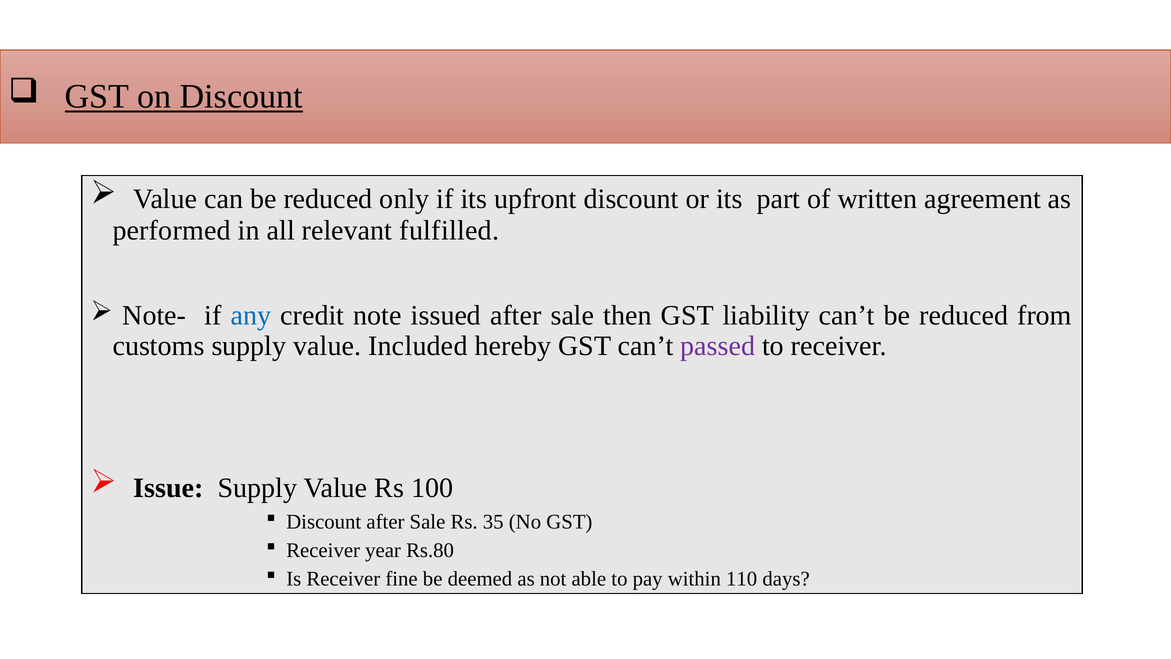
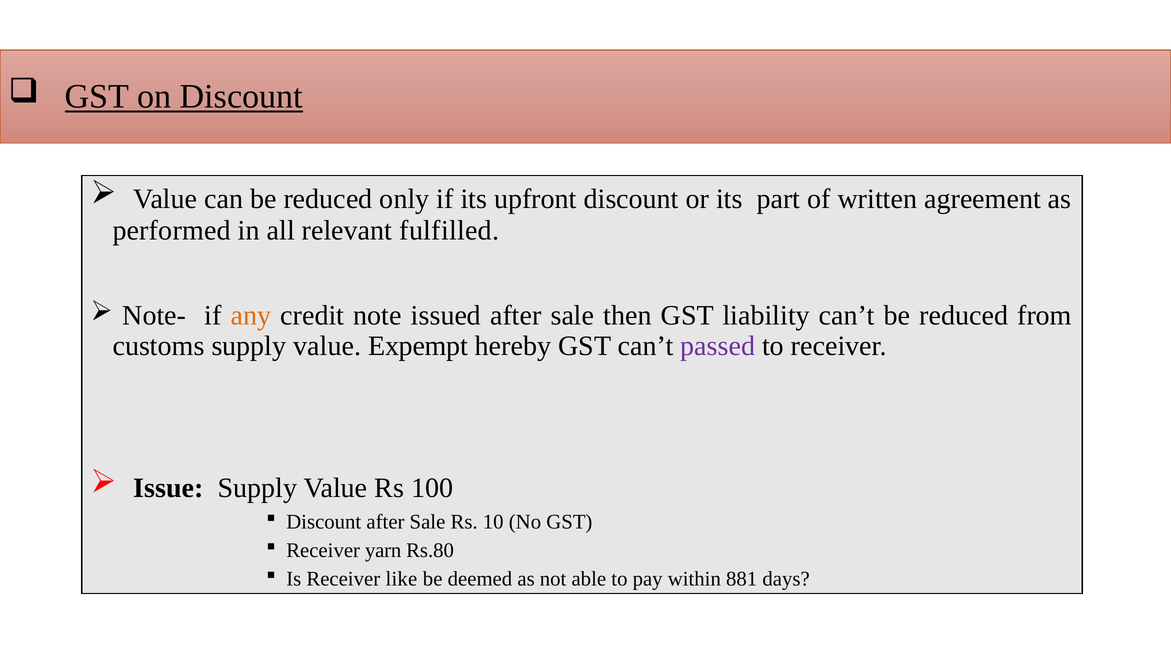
any colour: blue -> orange (251, 315)
Included: Included -> Expempt (418, 346)
35: 35 -> 10 (493, 521)
year: year -> yarn (383, 550)
fine: fine -> like (401, 578)
110: 110 -> 881 (742, 578)
